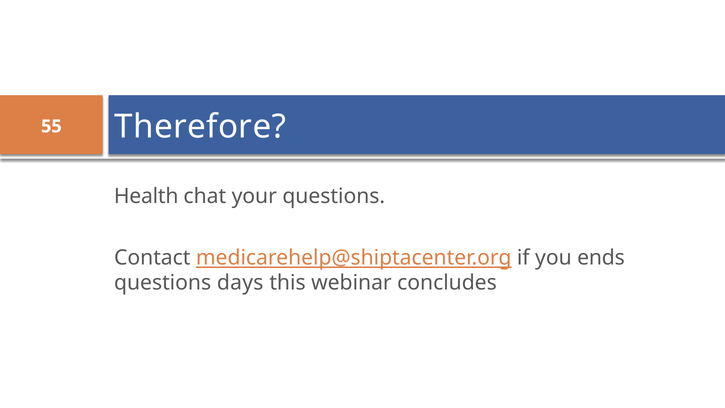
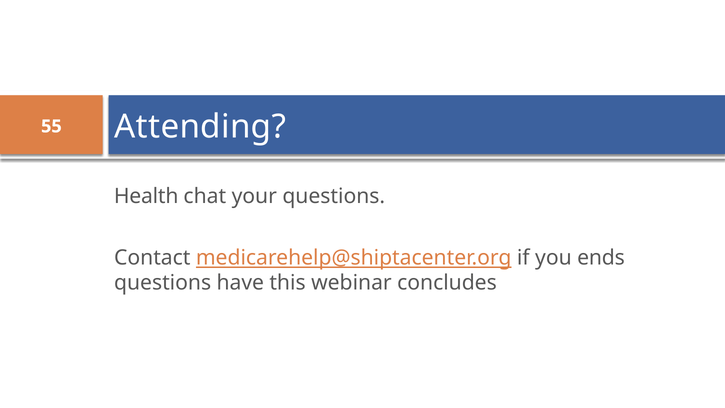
Therefore: Therefore -> Attending (200, 127)
days: days -> have (240, 283)
